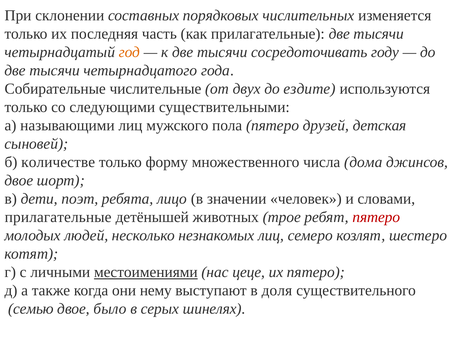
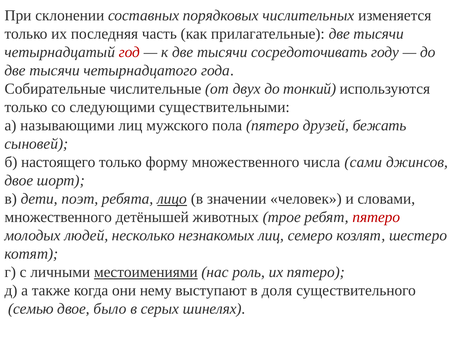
год colour: orange -> red (129, 52)
ездите: ездите -> тонкий (310, 89)
детская: детская -> бежать (380, 126)
количестве: количестве -> настоящего (58, 162)
дома: дома -> сами (363, 162)
лицо underline: none -> present (172, 199)
прилагательные: прилагательные -> множественного (58, 217)
цеце: цеце -> роль (249, 272)
